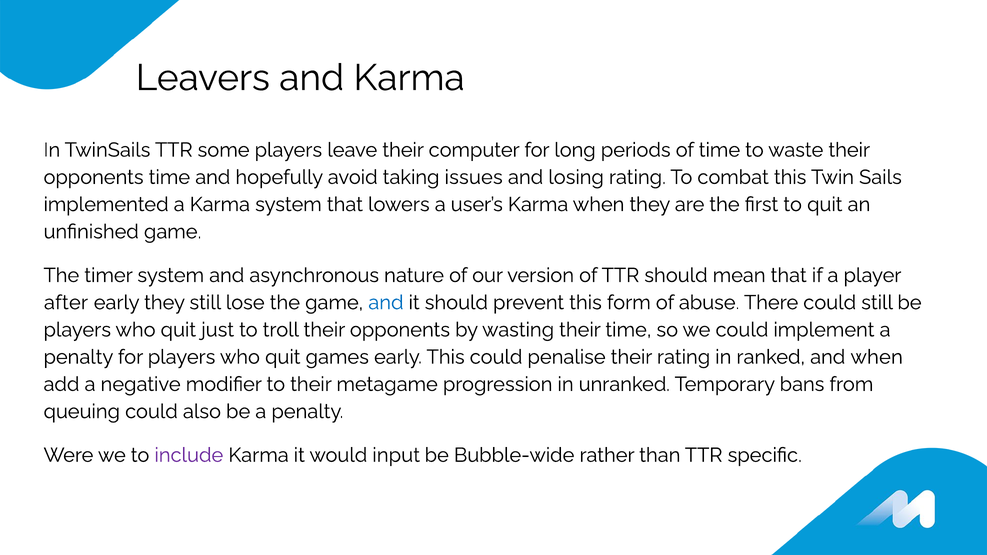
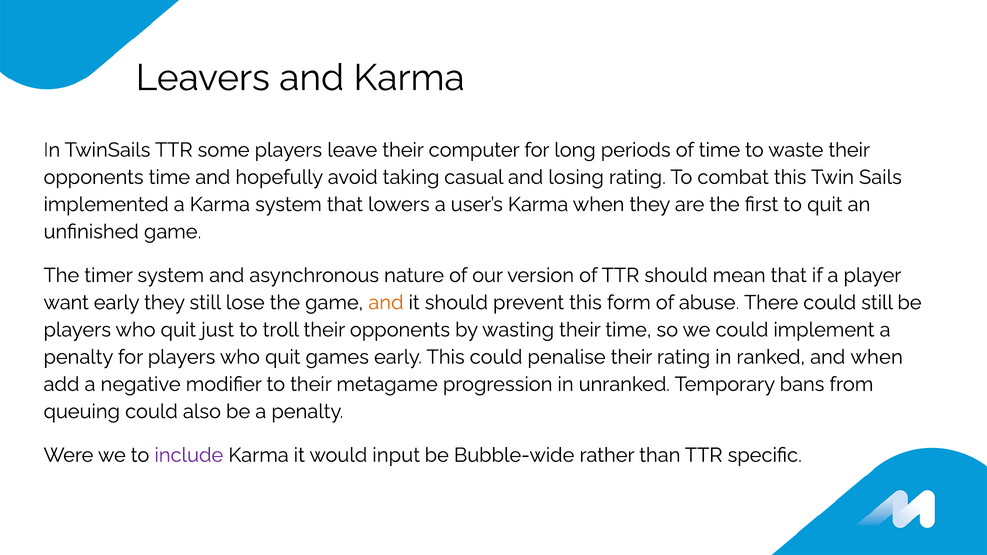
issues: issues -> casual (474, 177)
after: after -> want (66, 303)
and colour: blue -> orange (386, 303)
